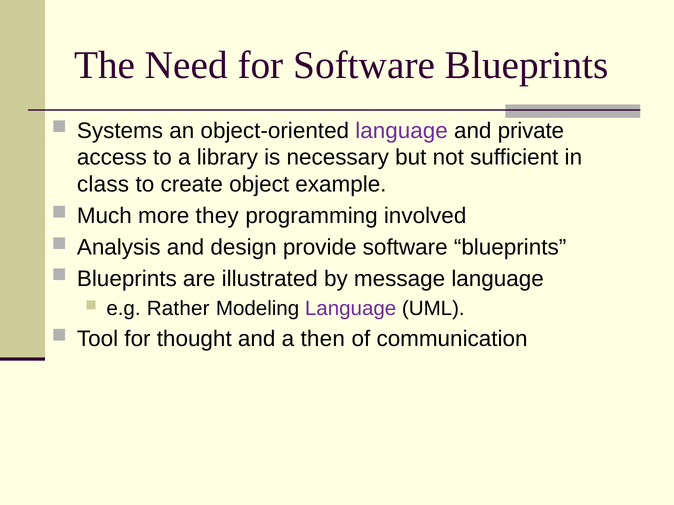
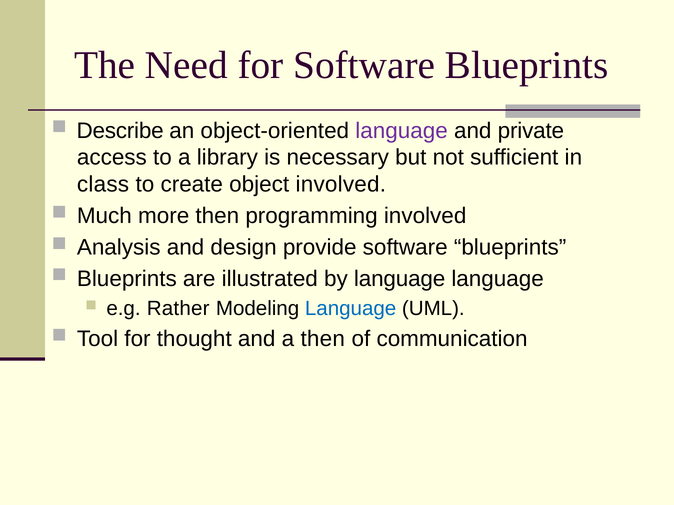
Systems: Systems -> Describe (120, 131)
object example: example -> involved (341, 185)
more they: they -> then (217, 216)
by message: message -> language (400, 279)
Language colour: purple -> blue (351, 309)
